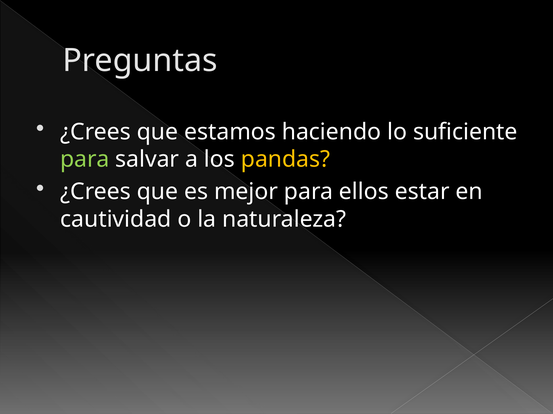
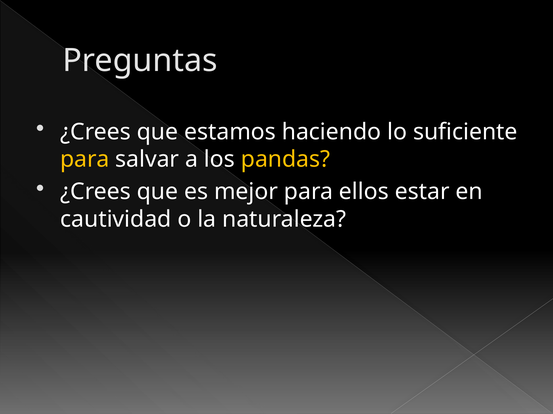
para colour: light green -> yellow (85, 160)
